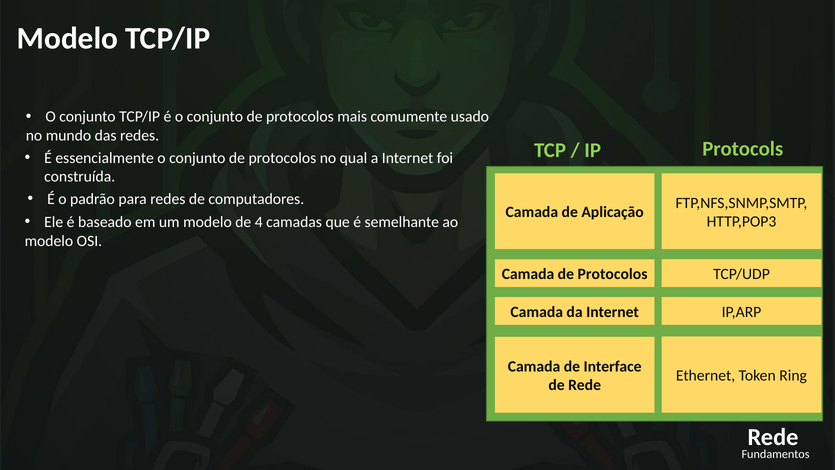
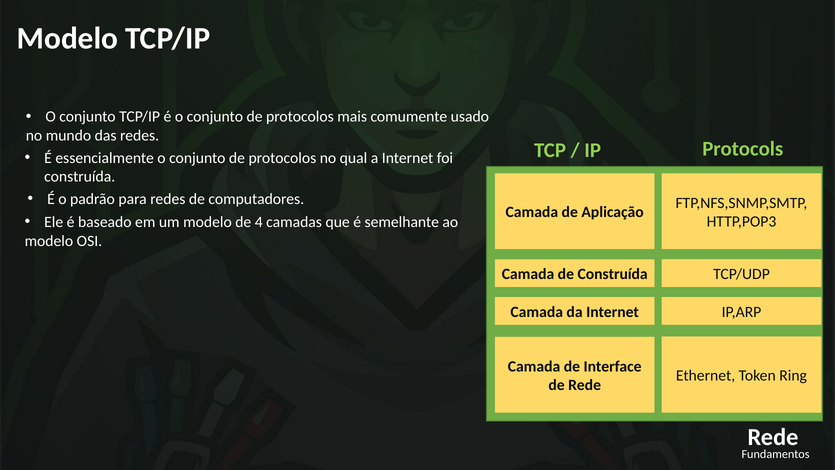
Camada de Protocolos: Protocolos -> Construída (613, 274)
